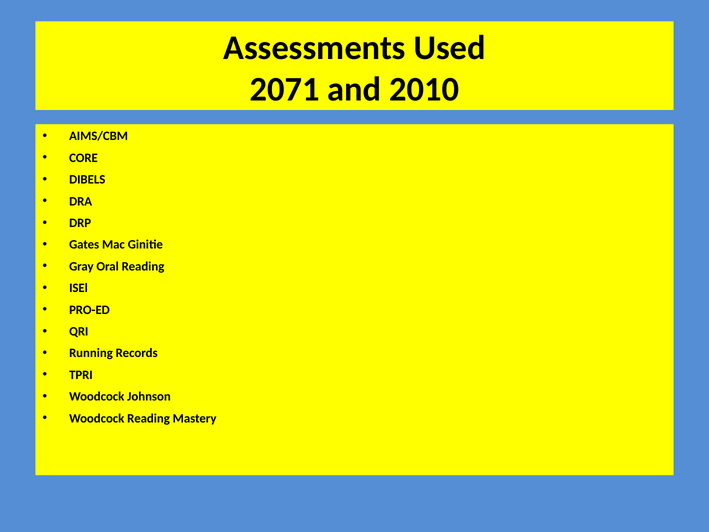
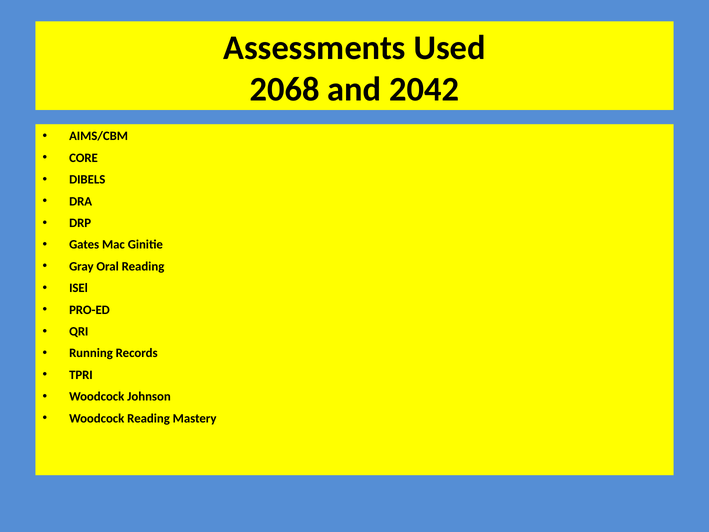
2071: 2071 -> 2068 (285, 89)
2010: 2010 -> 2042 (424, 89)
